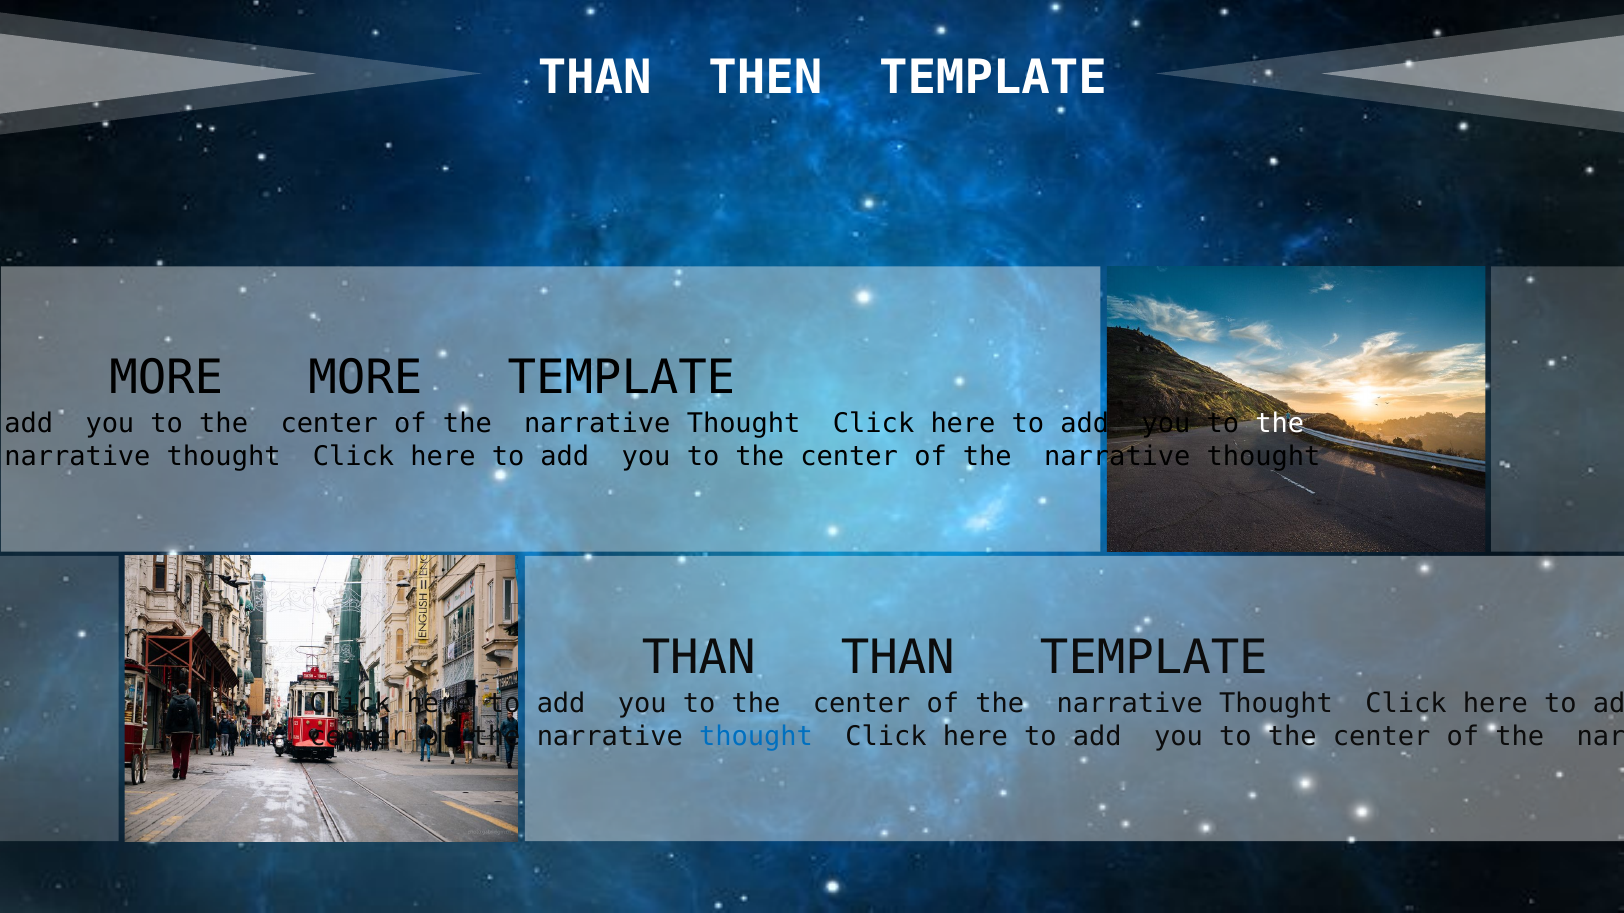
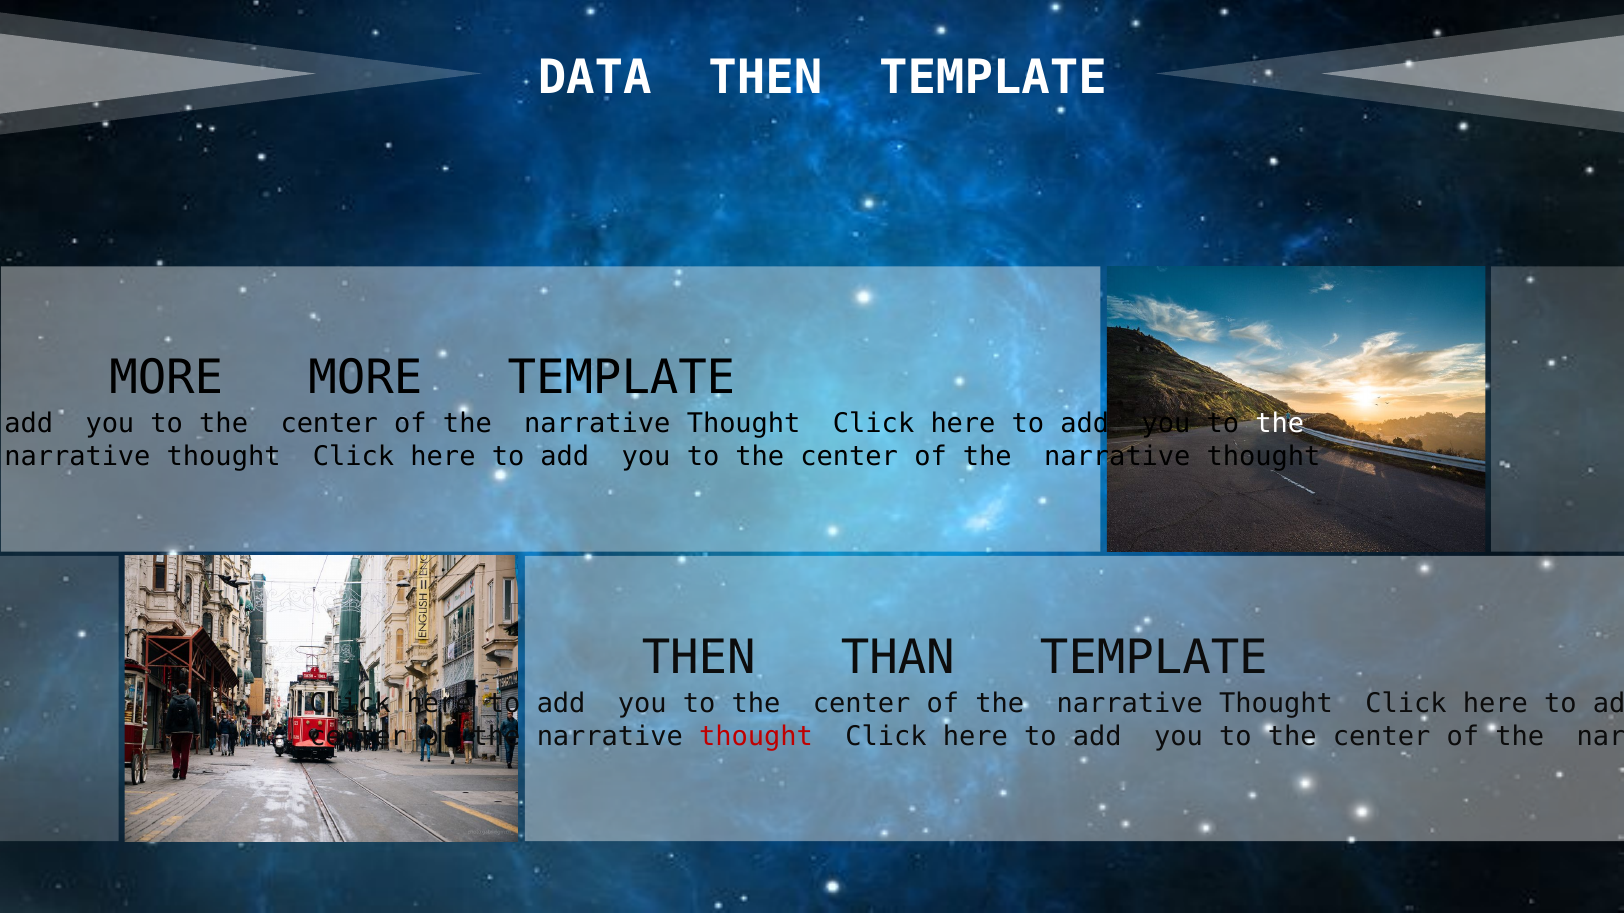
THAN: THAN -> DATA (595, 77)
THAN: THAN -> THEN (699, 658)
thought colour: blue -> red (756, 737)
